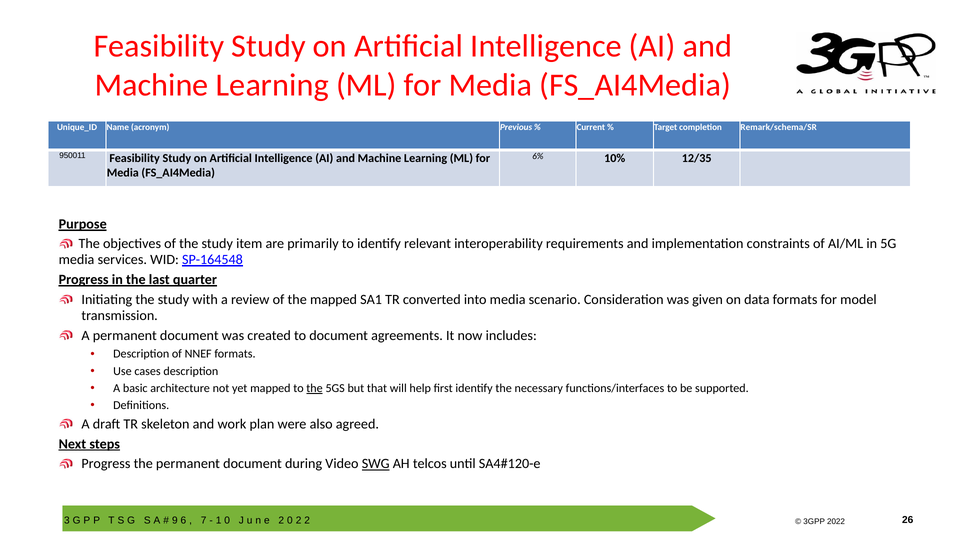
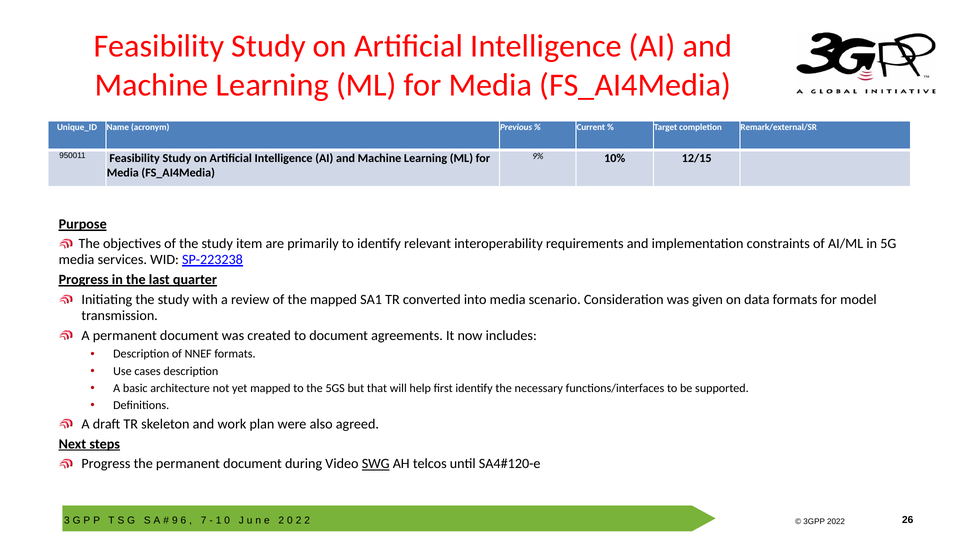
Remark/schema/SR: Remark/schema/SR -> Remark/external/SR (779, 127)
6%: 6% -> 9% (538, 156)
12/35: 12/35 -> 12/15 (697, 158)
SP-164548: SP-164548 -> SP-223238 (212, 260)
the underline: present -> none (315, 389)
